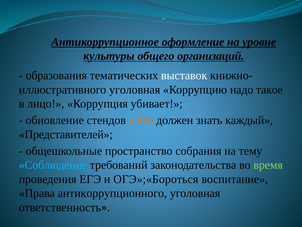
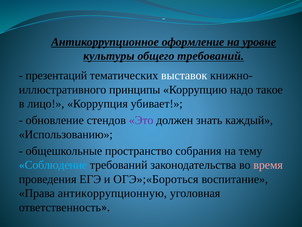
общего организаций: организаций -> требований (211, 56)
образования: образования -> презентаций (56, 75)
уголовная: уголовная -> принципы (135, 90)
Это colour: orange -> purple (141, 120)
Представителей: Представителей -> Использованию (66, 134)
время colour: light green -> pink (268, 165)
антикоррупционного: антикоррупционного -> антикоррупционную (112, 193)
